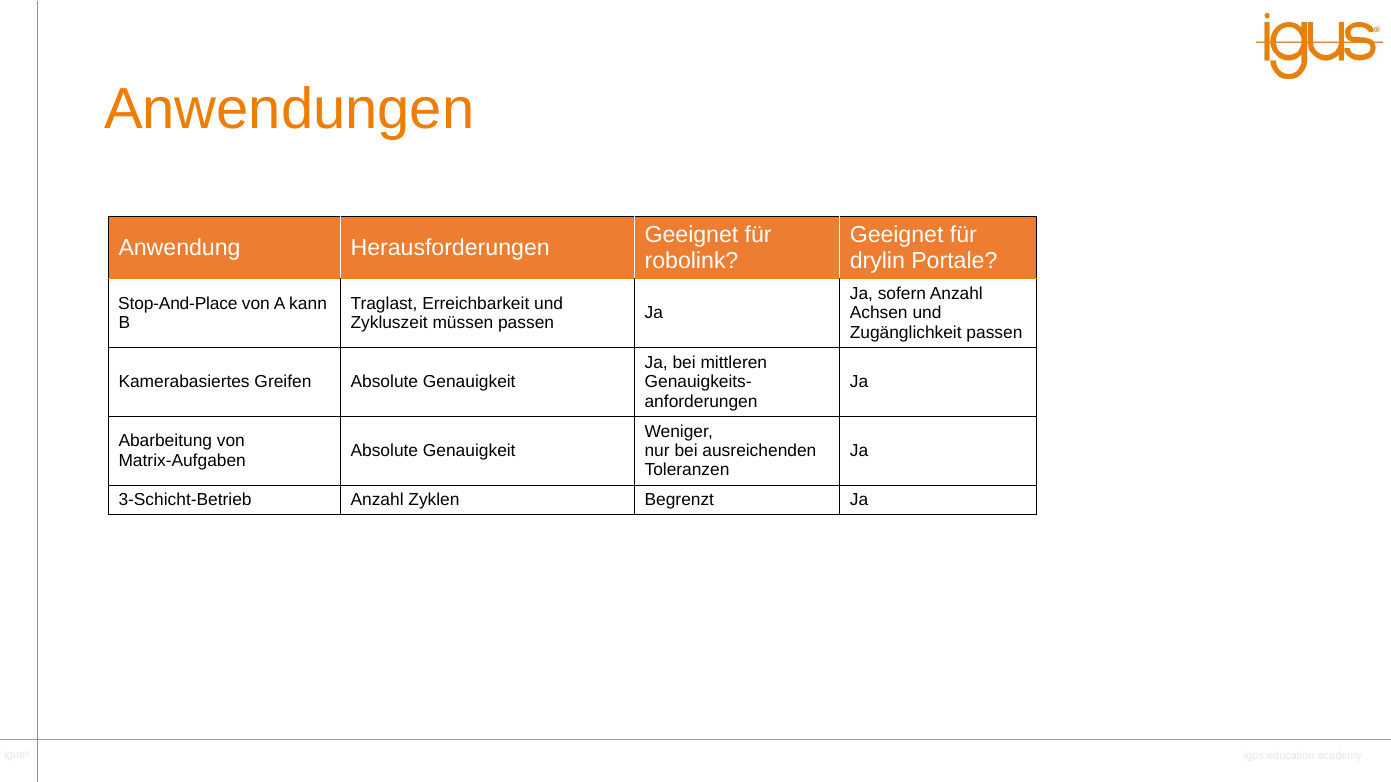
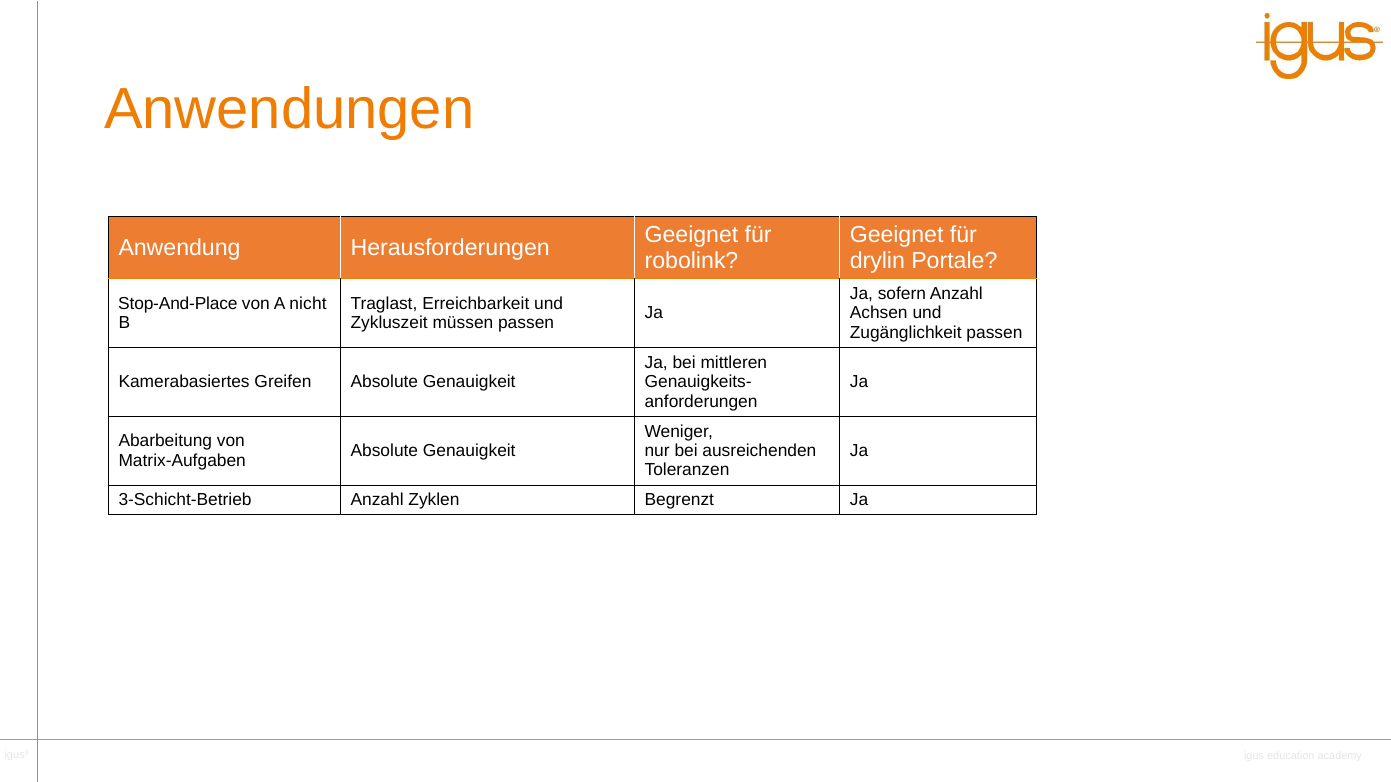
kann: kann -> nicht (308, 304)
